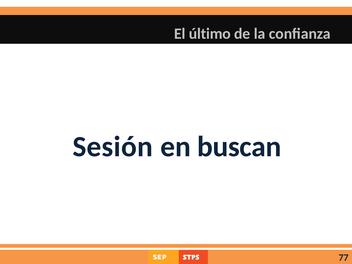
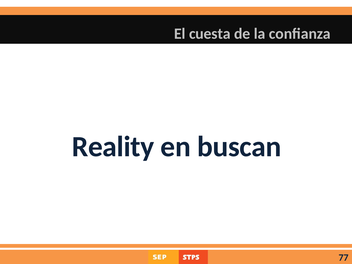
último: último -> cuesta (210, 34)
Sesión: Sesión -> Reality (113, 147)
